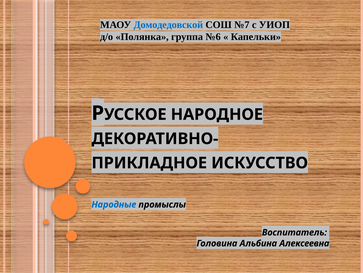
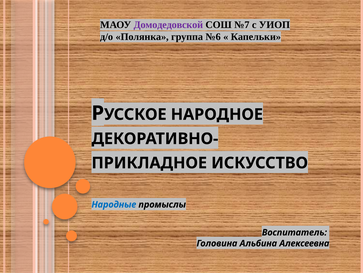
Домодедовской colour: blue -> purple (168, 25)
